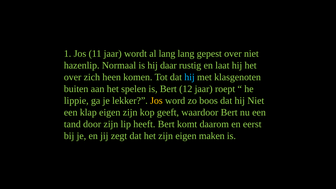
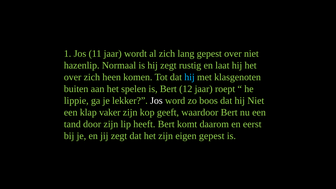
al lang: lang -> zich (167, 54)
hij daar: daar -> zegt (168, 65)
Jos colour: yellow -> white (156, 101)
klap eigen: eigen -> vaker (110, 112)
eigen maken: maken -> gepest (212, 136)
